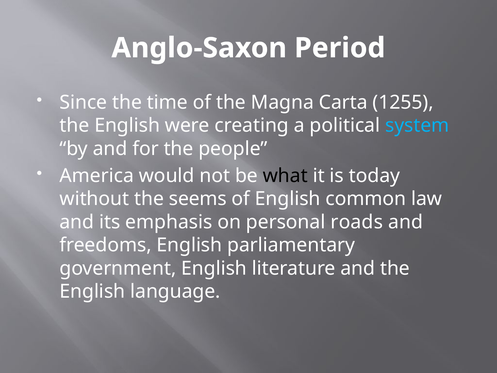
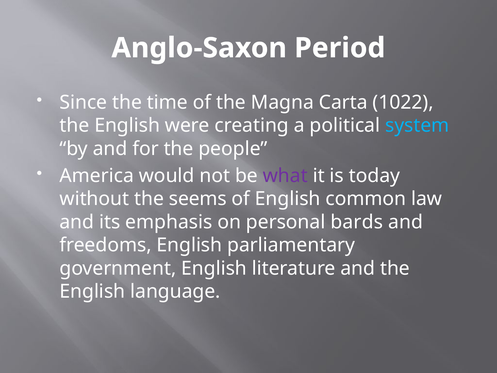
1255: 1255 -> 1022 (403, 102)
what colour: black -> purple (285, 176)
roads: roads -> bards (357, 222)
